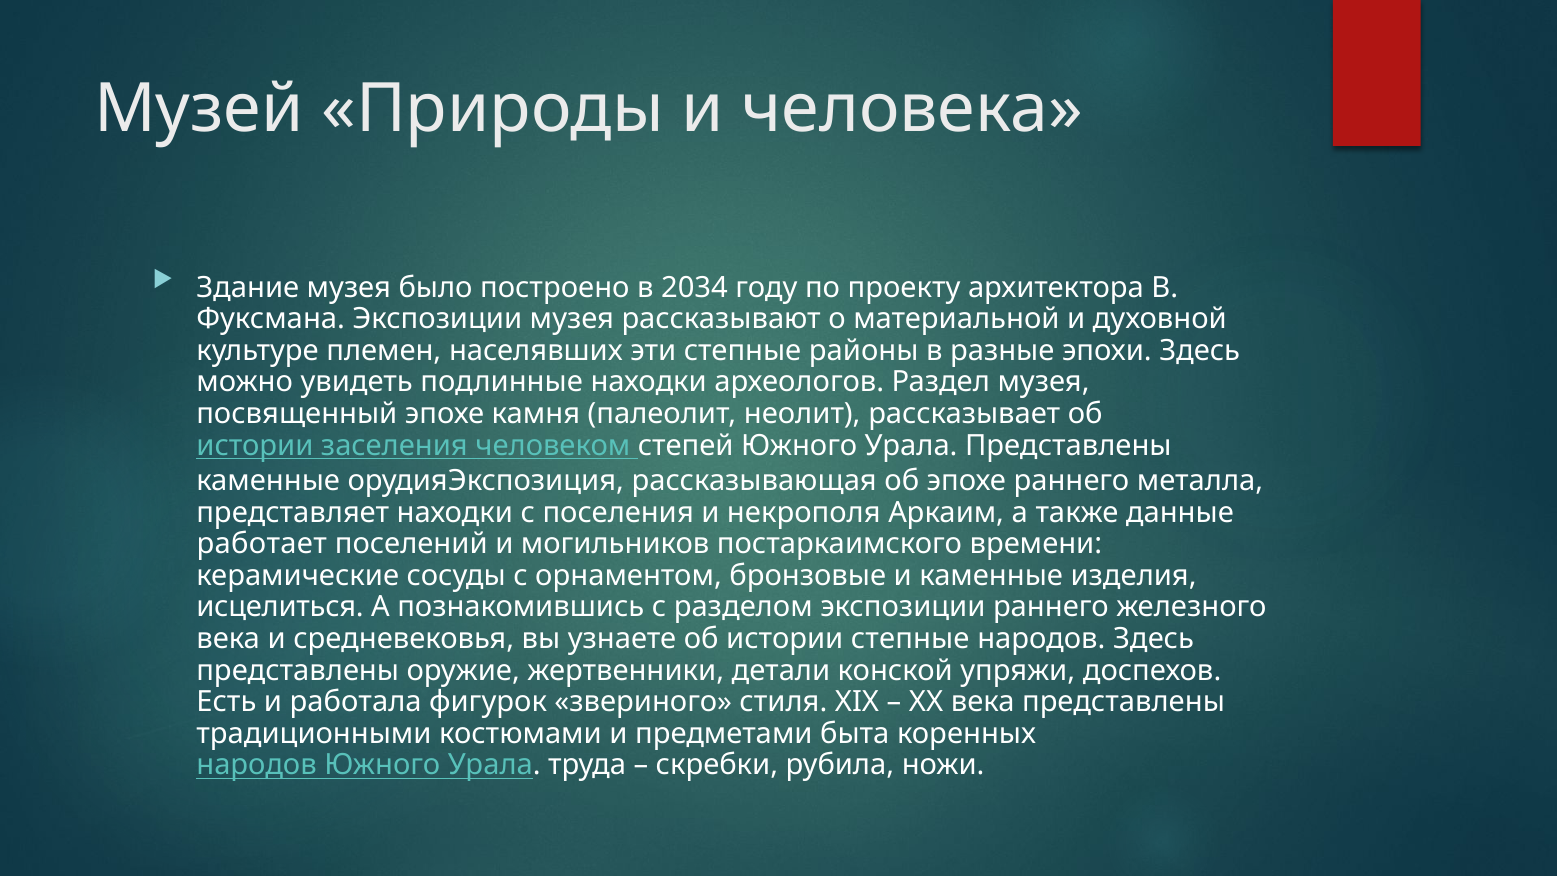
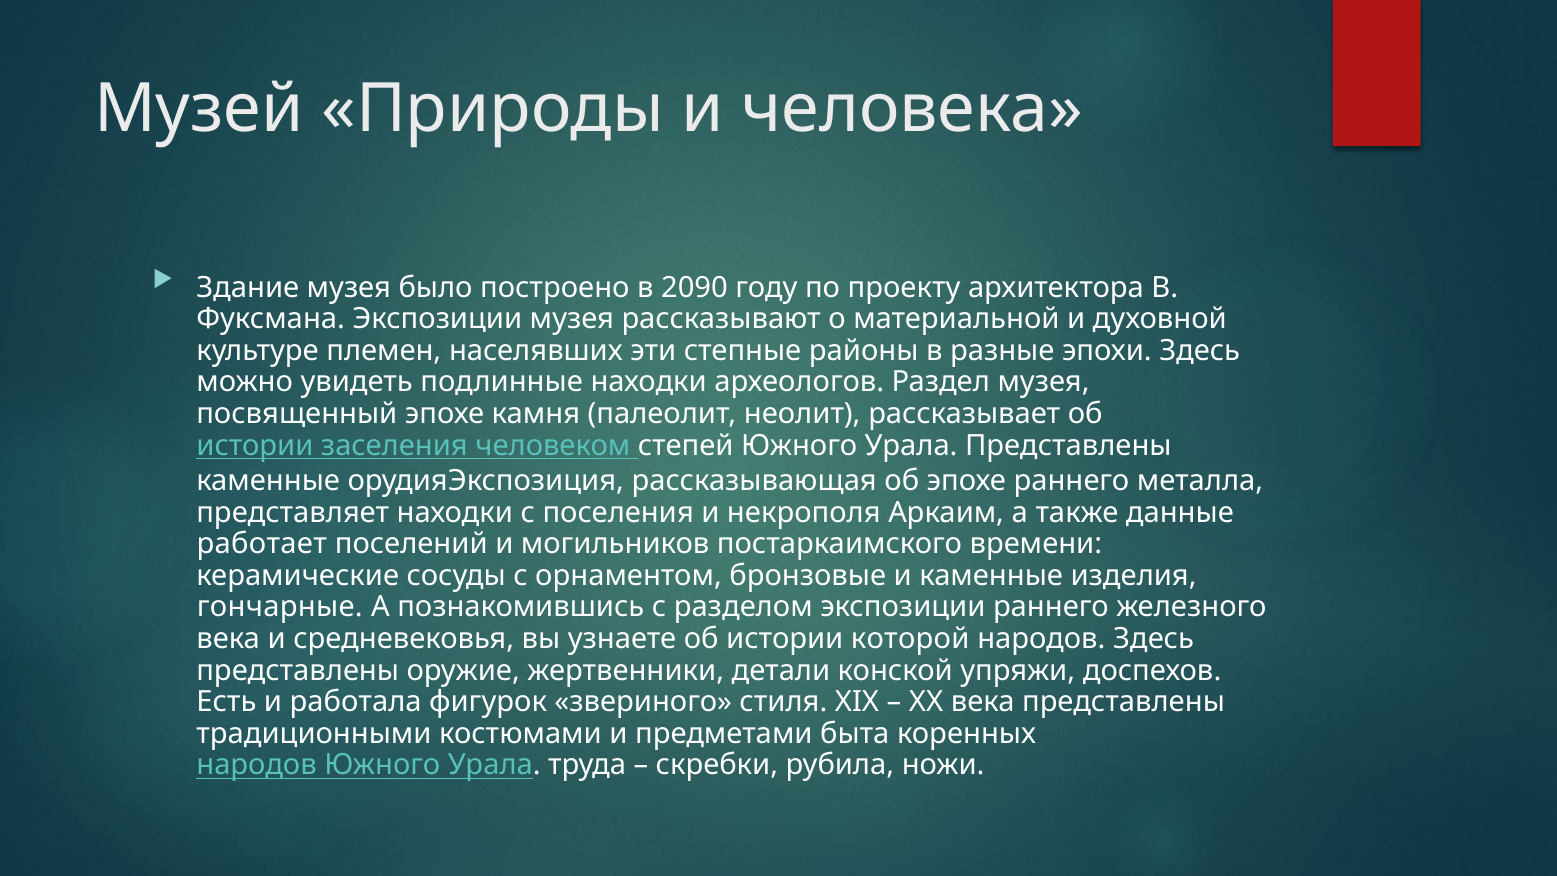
2034: 2034 -> 2090 (694, 288)
исцелиться: исцелиться -> гончарные (280, 607)
истории степные: степные -> которой (910, 639)
